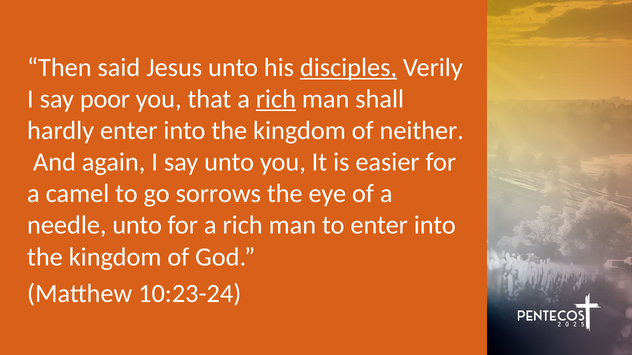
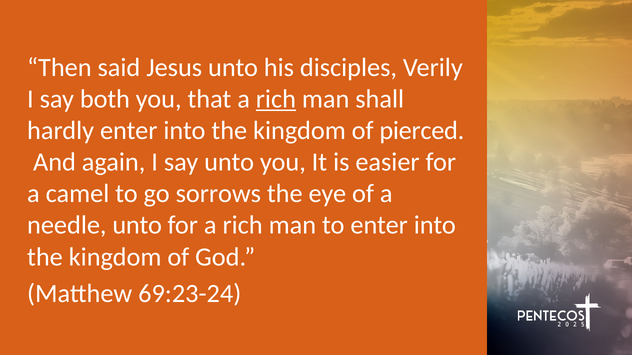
disciples underline: present -> none (348, 68)
poor: poor -> both (105, 99)
neither: neither -> pierced (422, 131)
10:23-24: 10:23-24 -> 69:23-24 (190, 294)
